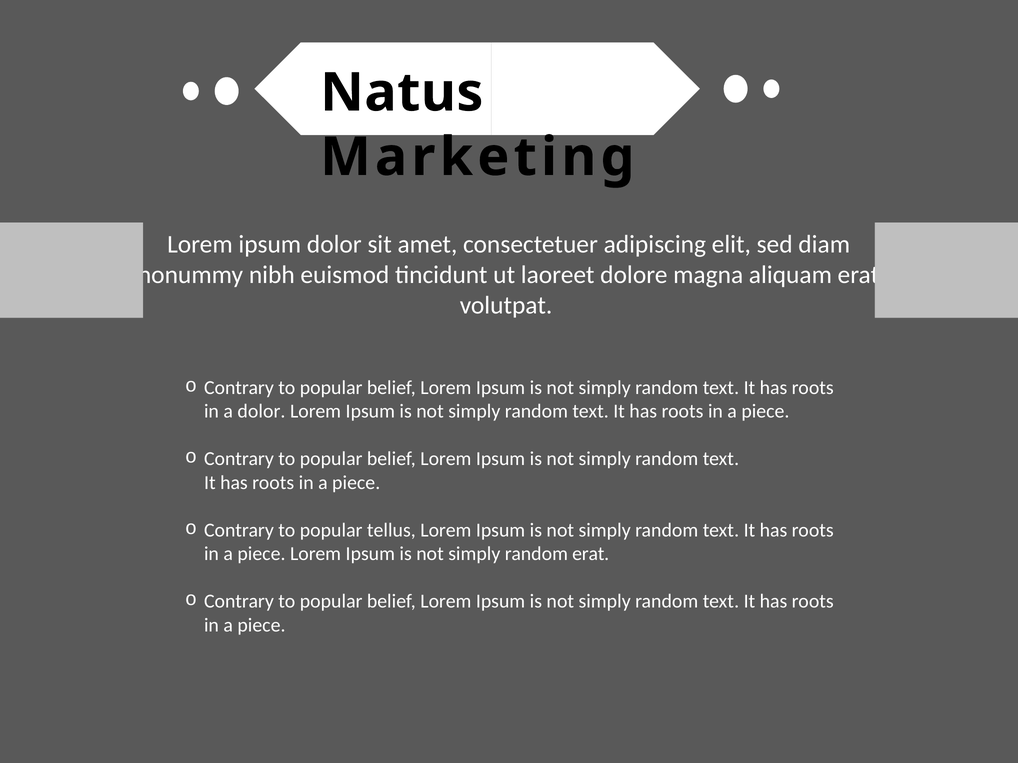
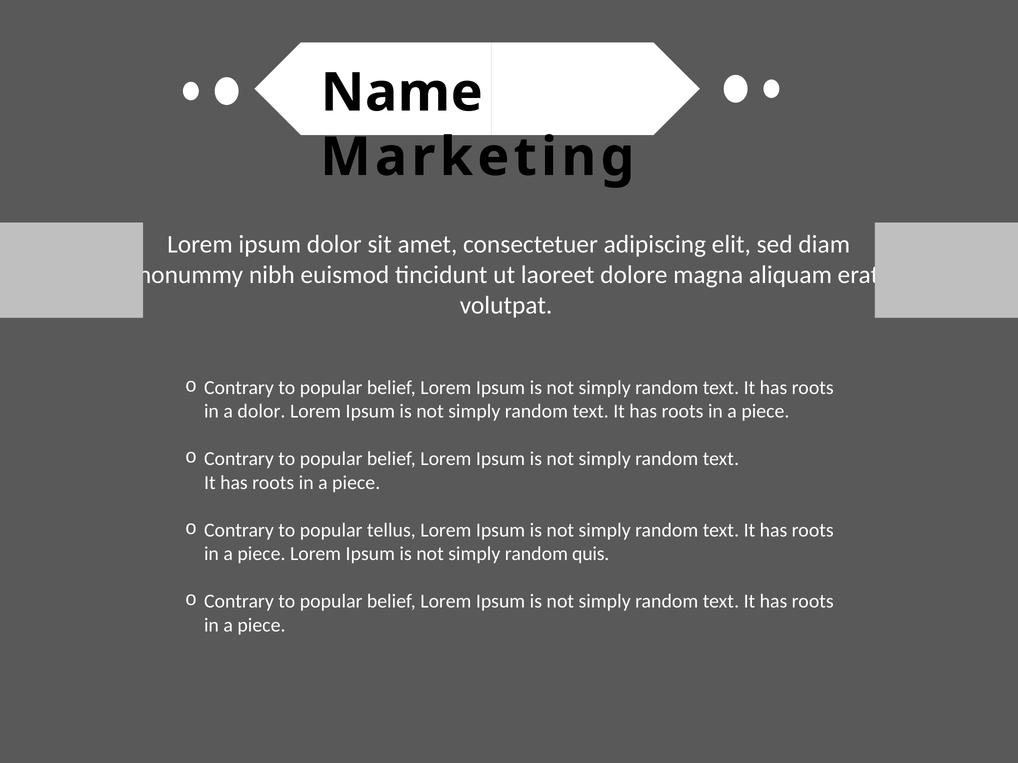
Natus: Natus -> Name (402, 93)
random erat: erat -> quis (591, 554)
